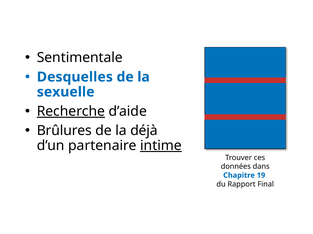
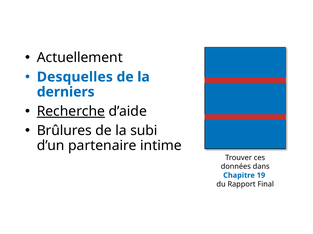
Sentimentale: Sentimentale -> Actuellement (80, 58)
sexuelle: sexuelle -> derniers (66, 92)
déjà: déjà -> subi (144, 131)
intime underline: present -> none (161, 146)
